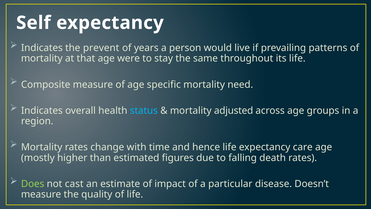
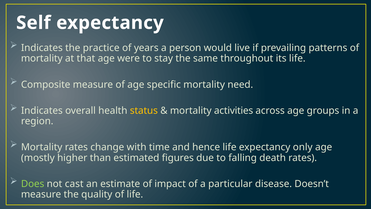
prevent: prevent -> practice (101, 48)
status colour: light blue -> yellow (144, 110)
adjusted: adjusted -> activities (234, 110)
care: care -> only (303, 147)
